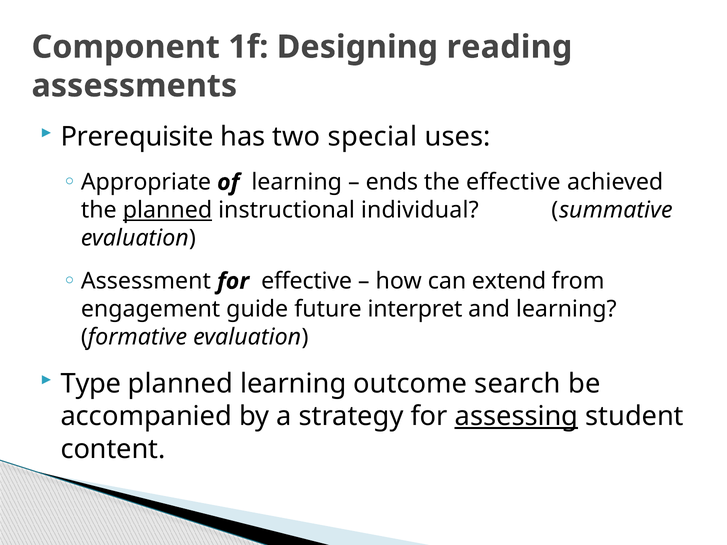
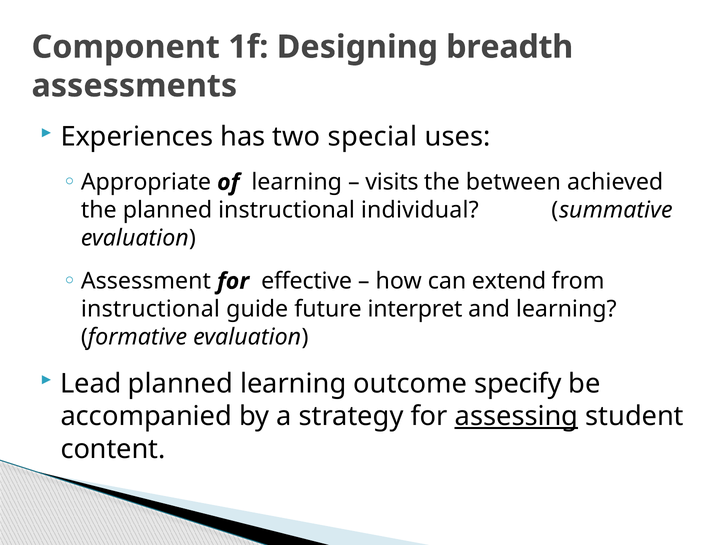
reading: reading -> breadth (510, 47)
Prerequisite: Prerequisite -> Experiences (137, 137)
ends: ends -> visits (392, 182)
the effective: effective -> between (513, 182)
planned underline: present -> none (167, 210)
engagement: engagement -> instructional (150, 309)
Type: Type -> Lead (91, 384)
search: search -> specify (518, 384)
